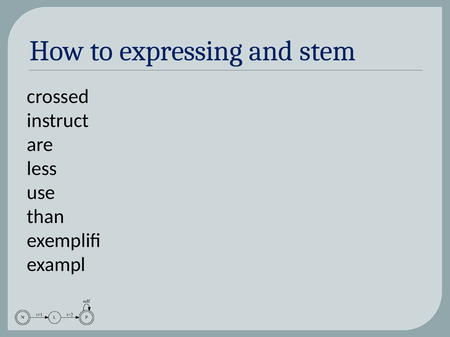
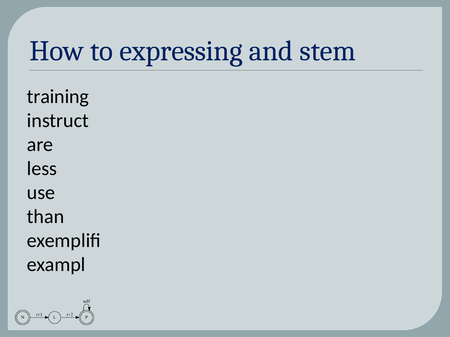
crossed: crossed -> training (58, 97)
